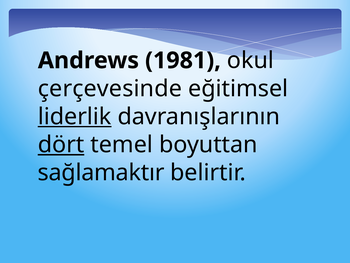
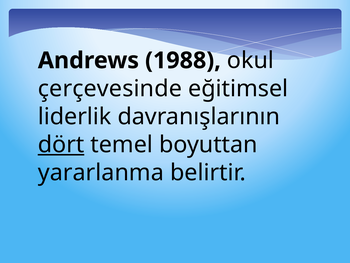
1981: 1981 -> 1988 (183, 60)
liderlik underline: present -> none (75, 116)
sağlamaktır: sağlamaktır -> yararlanma (101, 172)
